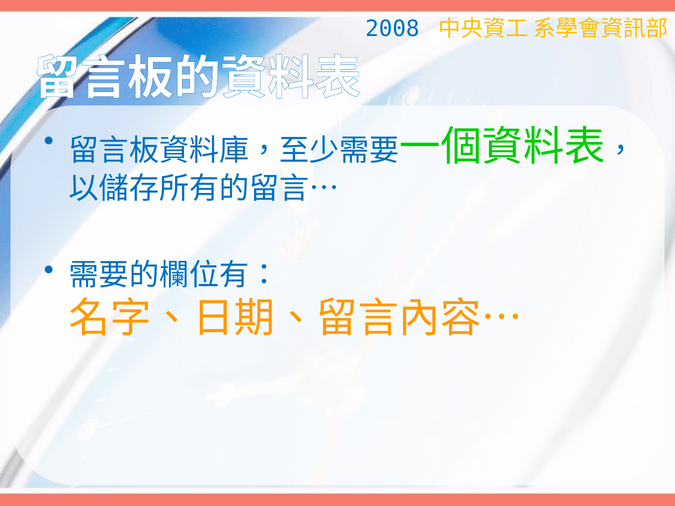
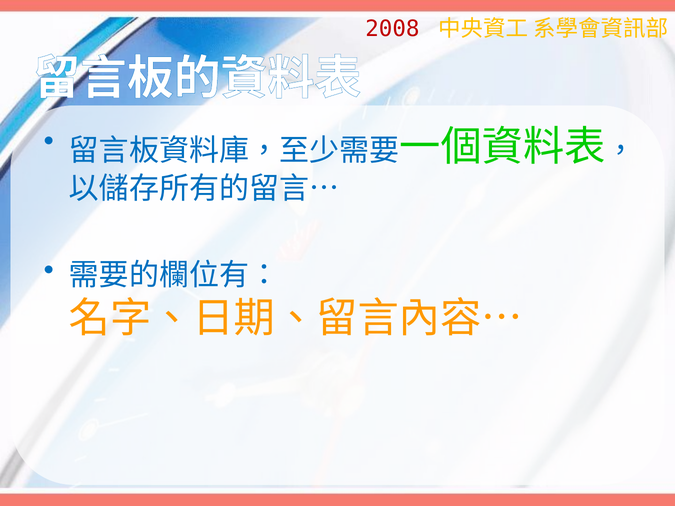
2008 colour: blue -> red (392, 29)
